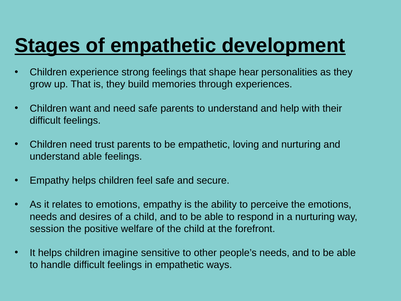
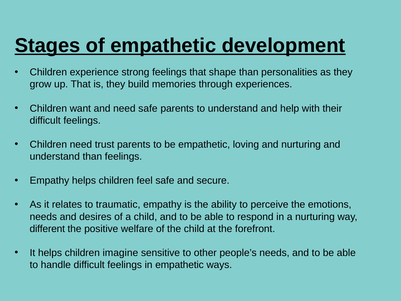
shape hear: hear -> than (249, 72)
understand able: able -> than (92, 156)
to emotions: emotions -> traumatic (118, 205)
session: session -> different (47, 229)
